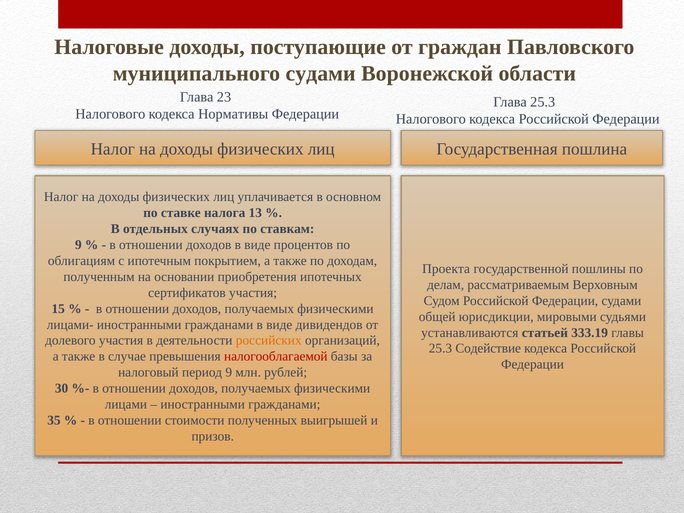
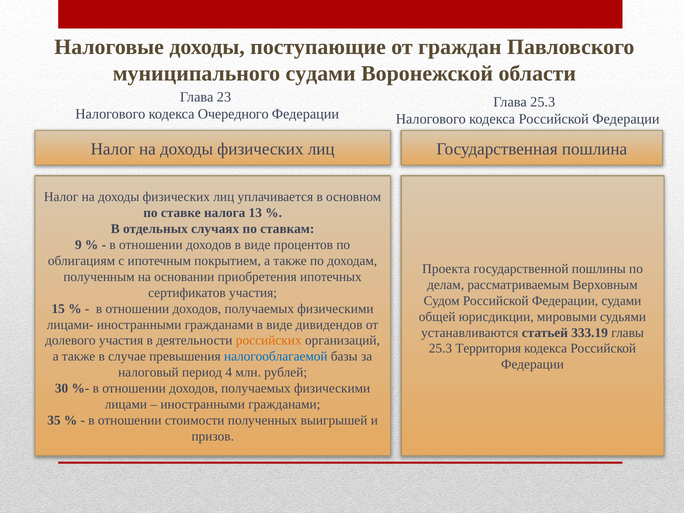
Нормативы: Нормативы -> Очередного (233, 114)
Содействие: Содействие -> Территория (488, 349)
налогооблагаемой colour: red -> blue (276, 357)
период 9: 9 -> 4 (229, 373)
